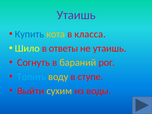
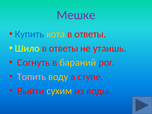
Утаишь: Утаишь -> Мешке (76, 15)
кота в класса: класса -> ответы (90, 34)
Топить colour: light blue -> pink (32, 77)
